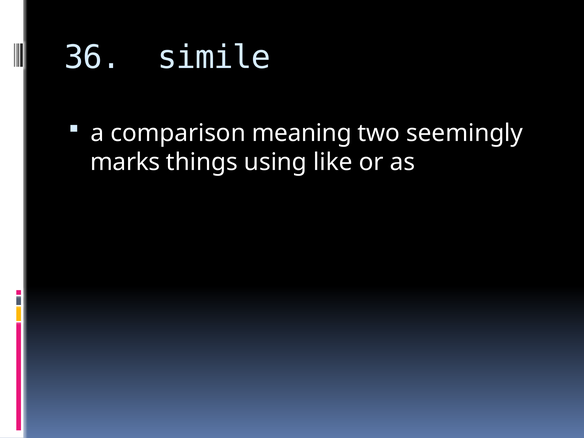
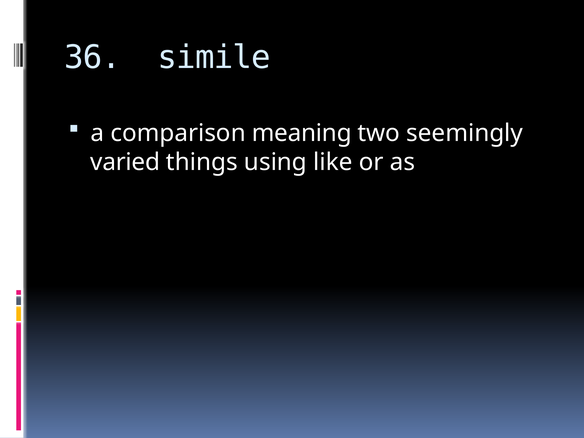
marks: marks -> varied (125, 162)
